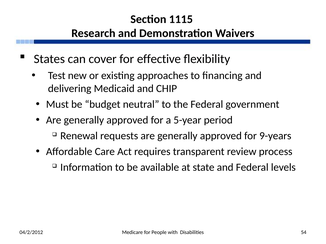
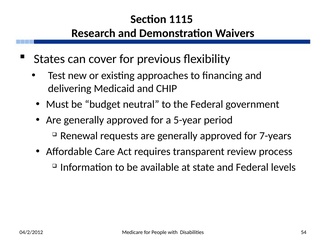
effective: effective -> previous (159, 59)
9-years: 9-years -> 7-years (275, 136)
